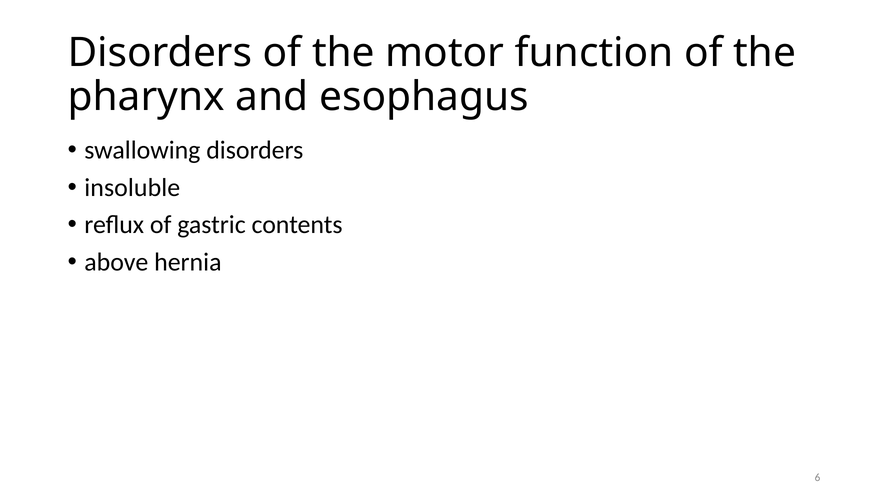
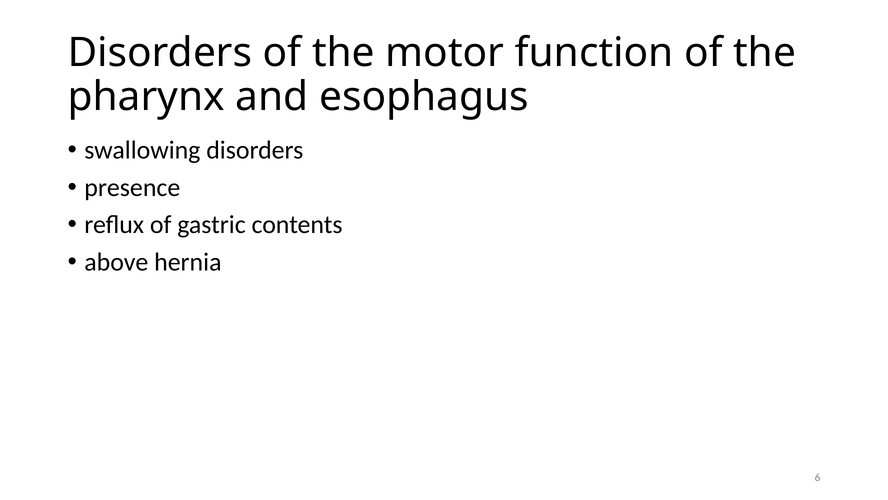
insoluble: insoluble -> presence (132, 187)
